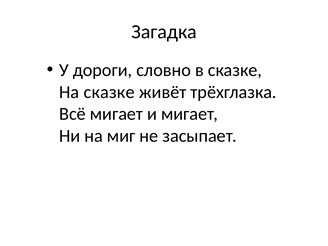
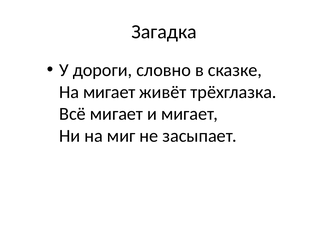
На сказке: сказке -> мигает (109, 92)
